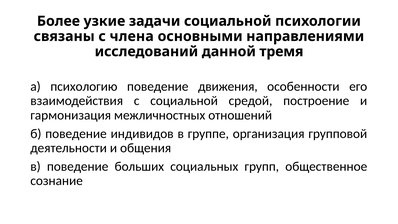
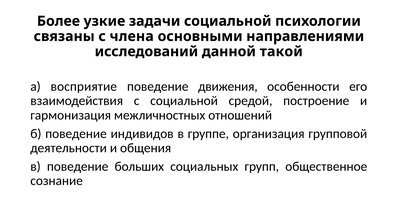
тремя: тремя -> такой (281, 52)
психологию: психологию -> восприятие (84, 86)
